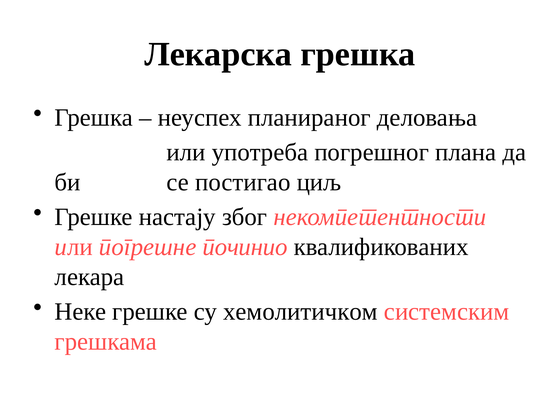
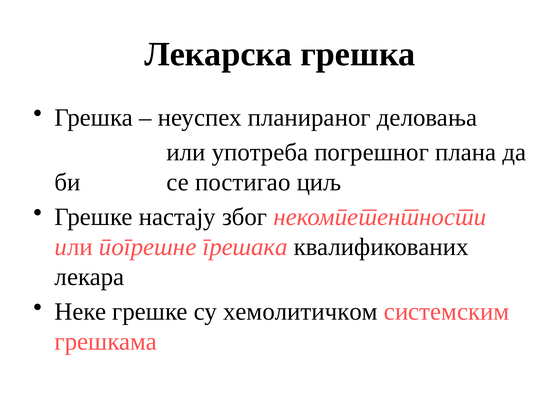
починио: починио -> грешака (245, 247)
